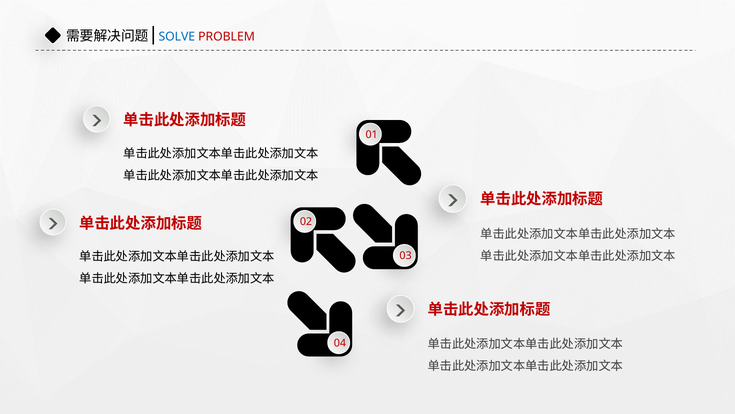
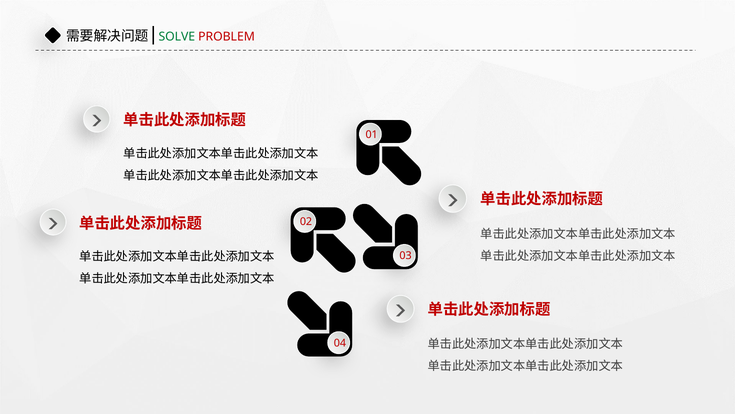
SOLVE colour: blue -> green (177, 37)
